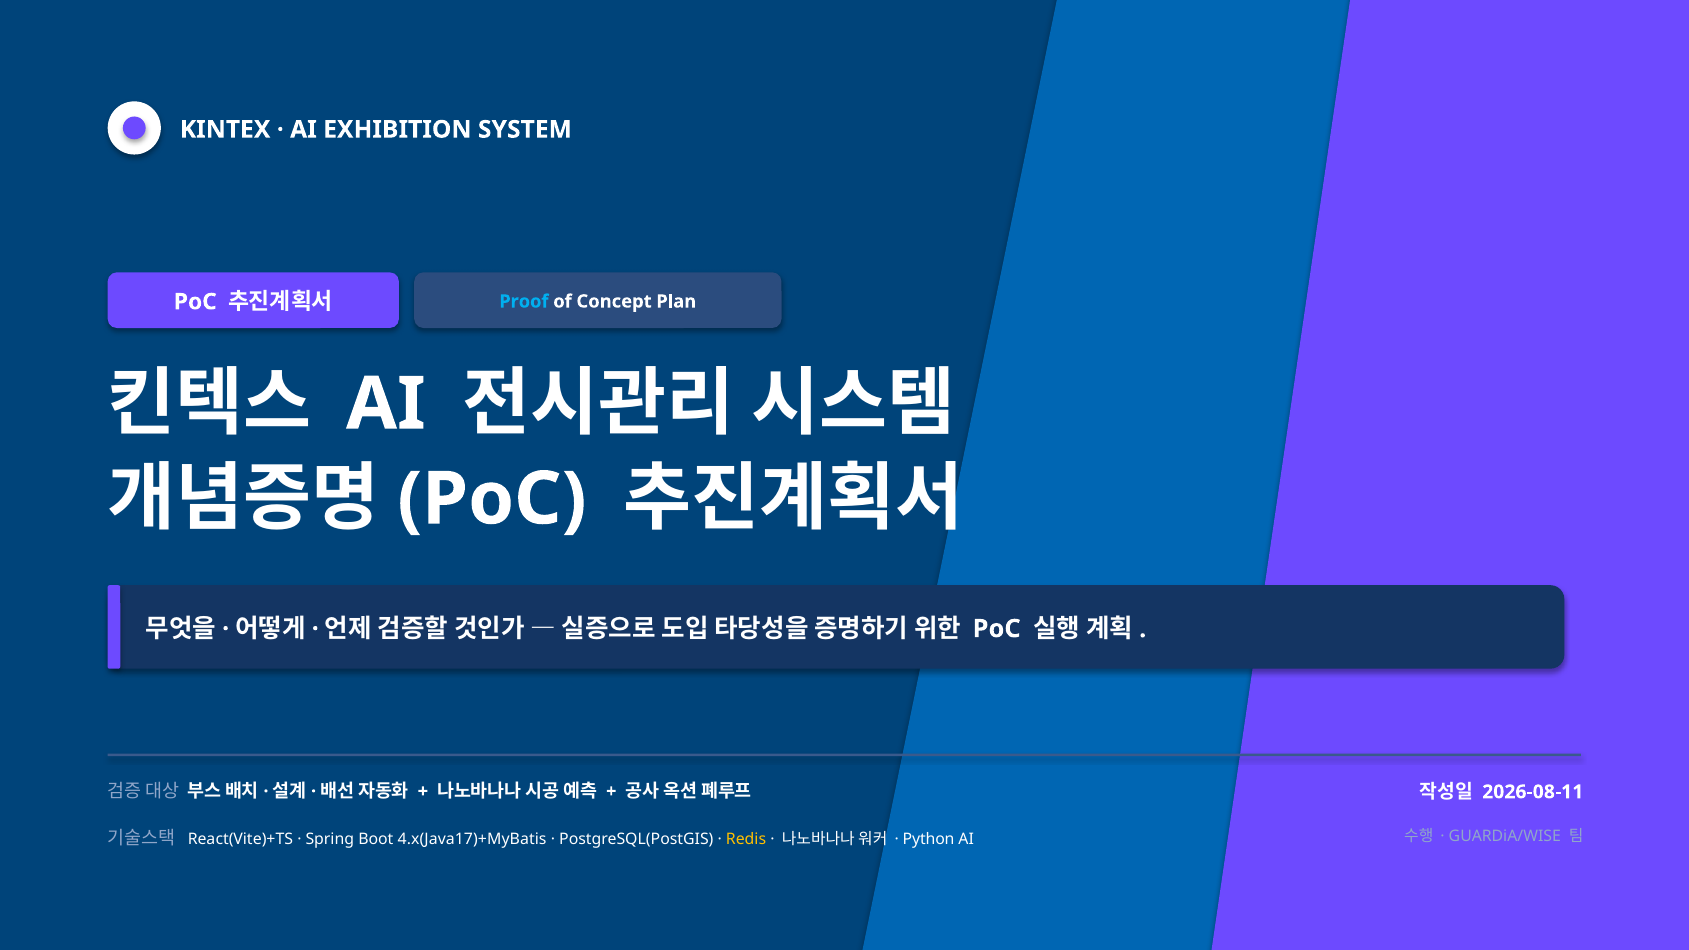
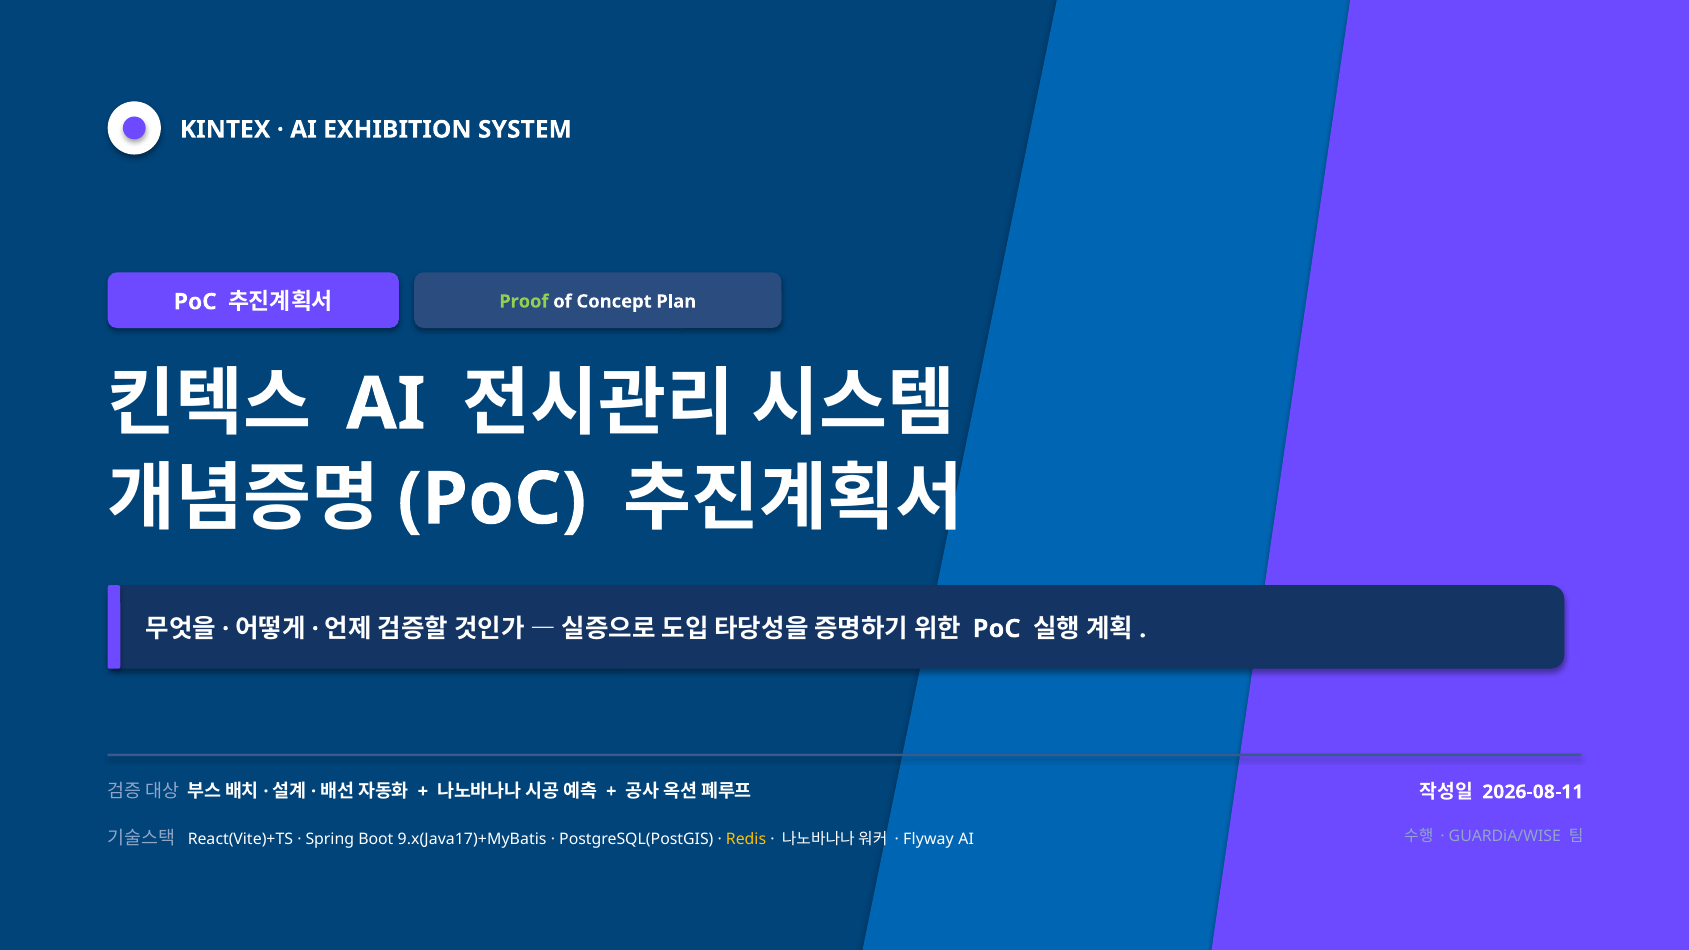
Proof colour: light blue -> light green (524, 301)
4.x(Java17)+MyBatis: 4.x(Java17)+MyBatis -> 9.x(Java17)+MyBatis (472, 839)
Python: Python -> Flyway (928, 839)
